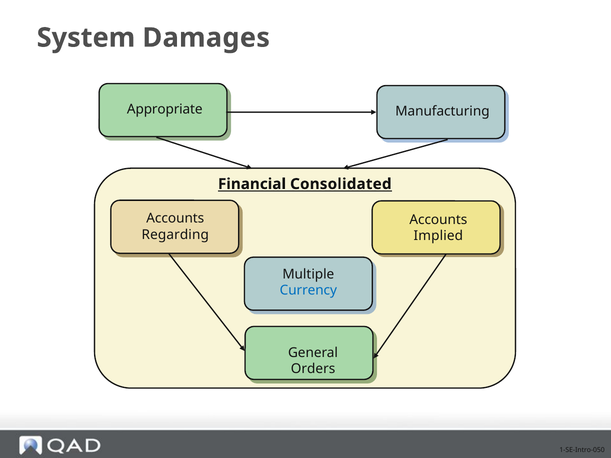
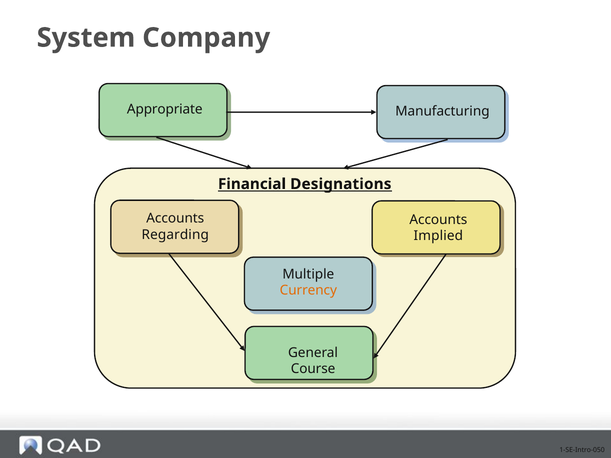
Damages: Damages -> Company (206, 38)
Consolidated: Consolidated -> Designations (341, 184)
Currency colour: blue -> orange (308, 291)
Orders: Orders -> Course (313, 369)
